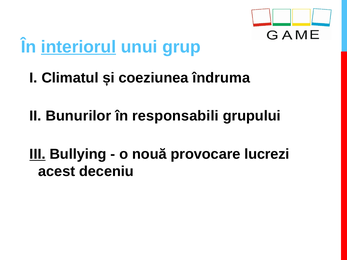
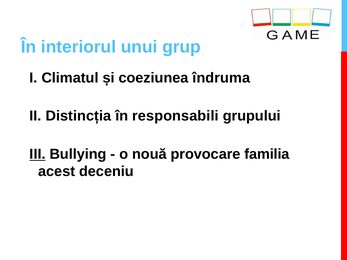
interiorul underline: present -> none (79, 47)
Bunurilor: Bunurilor -> Distincția (78, 116)
lucrezi: lucrezi -> familia (267, 154)
